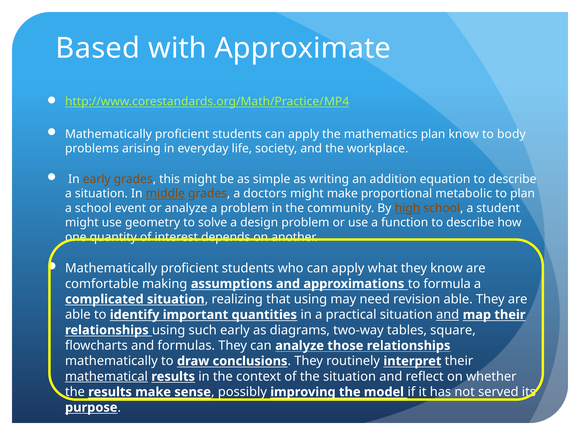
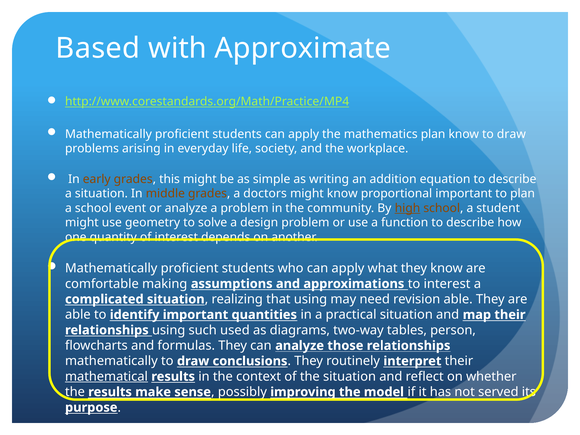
know to body: body -> draw (511, 134)
middle underline: present -> none (165, 194)
might make: make -> know (342, 194)
proportional metabolic: metabolic -> important (464, 194)
to formula: formula -> interest (447, 284)
and underline: present -> none (448, 315)
such early: early -> used (235, 330)
square: square -> person (453, 330)
